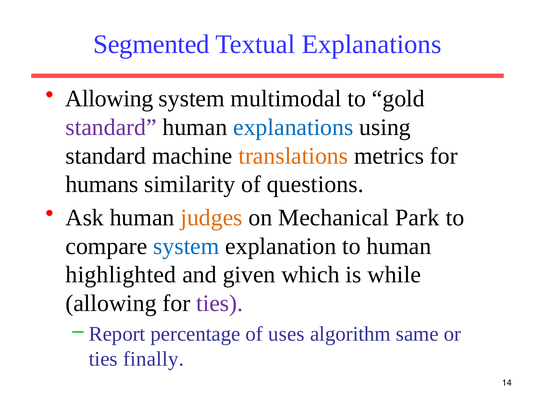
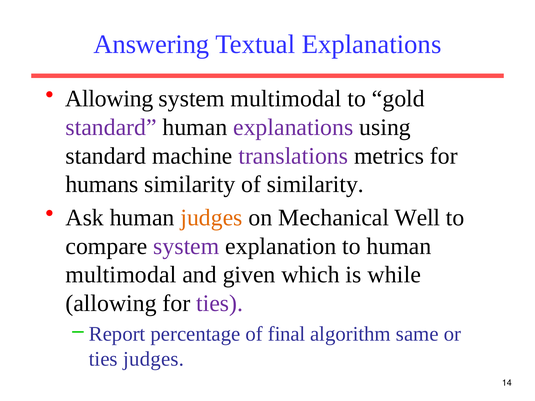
Segmented: Segmented -> Answering (151, 44)
explanations colour: blue -> purple (293, 127)
translations colour: orange -> purple (293, 156)
of questions: questions -> similarity (315, 184)
Park: Park -> Well (417, 218)
system colour: blue -> purple (186, 246)
highlighted: highlighted -> multimodal (121, 275)
uses: uses -> final (287, 334)
ties finally: finally -> judges (154, 359)
